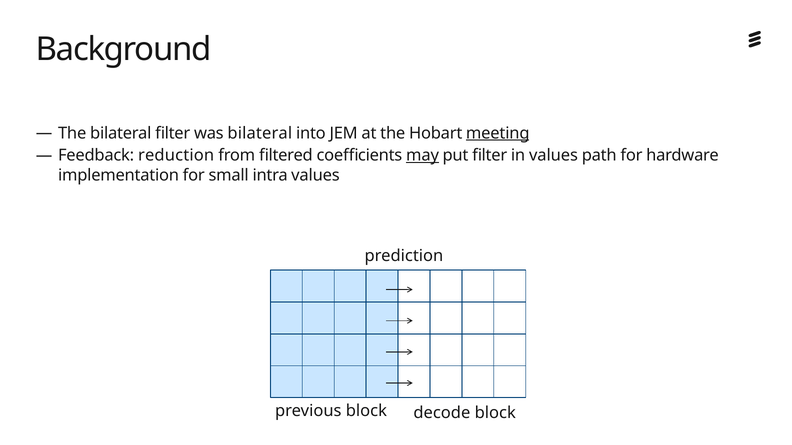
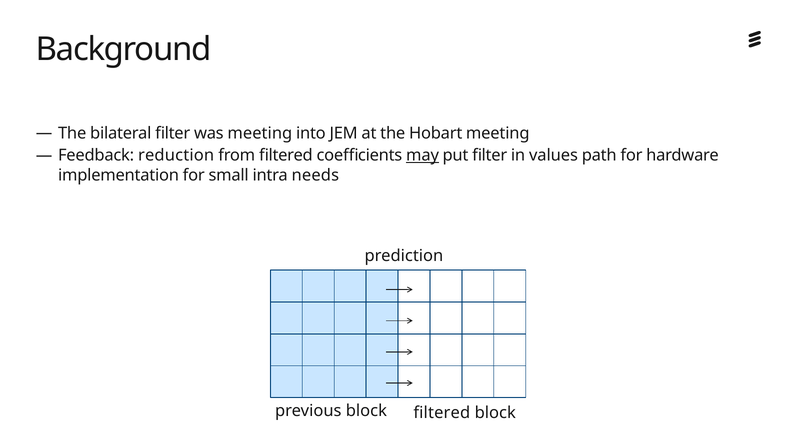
was bilateral: bilateral -> meeting (260, 133)
meeting underline: present -> none (498, 133)
intra values: values -> needs (315, 175)
block decode: decode -> filtered (442, 413)
